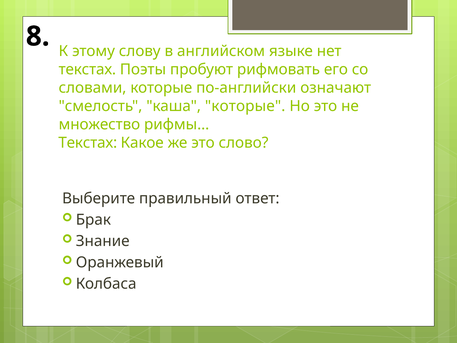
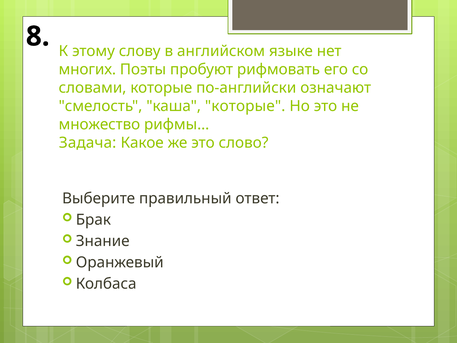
текстах: текстах -> многих (87, 69)
Текстах: Текстах -> Задача (88, 143)
